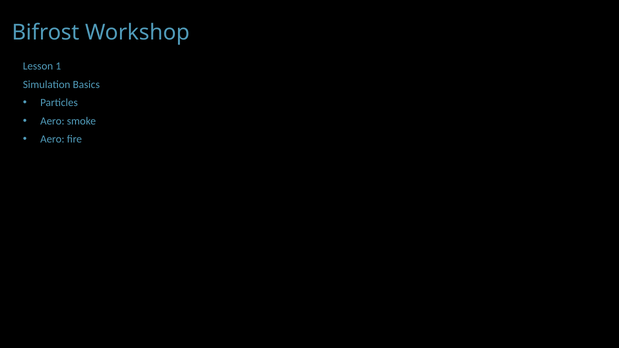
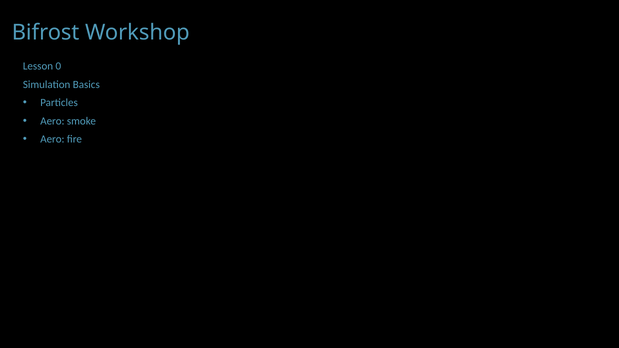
1: 1 -> 0 (58, 66)
